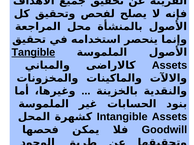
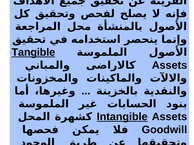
Intangible underline: none -> present (122, 117)
